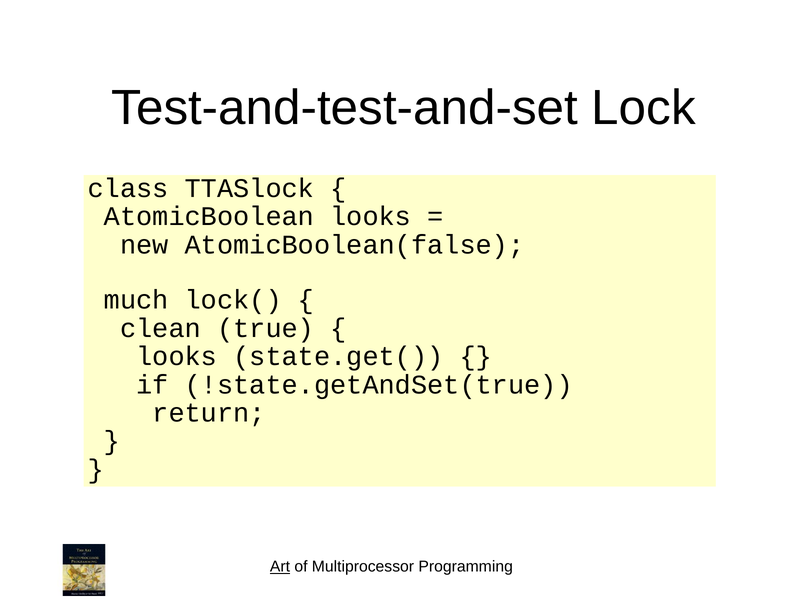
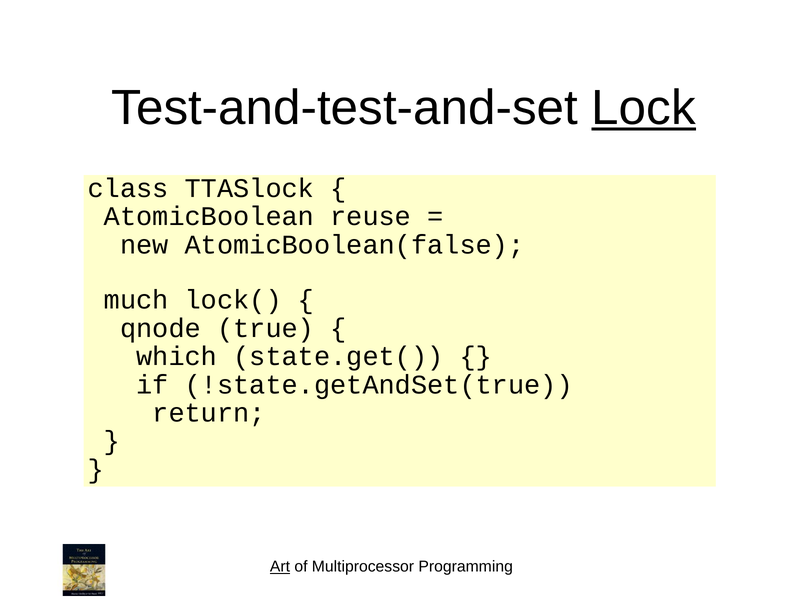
Lock underline: none -> present (644, 108)
AtomicBoolean looks: looks -> reuse (371, 216)
clean: clean -> qnode (161, 328)
looks: looks -> which (177, 356)
